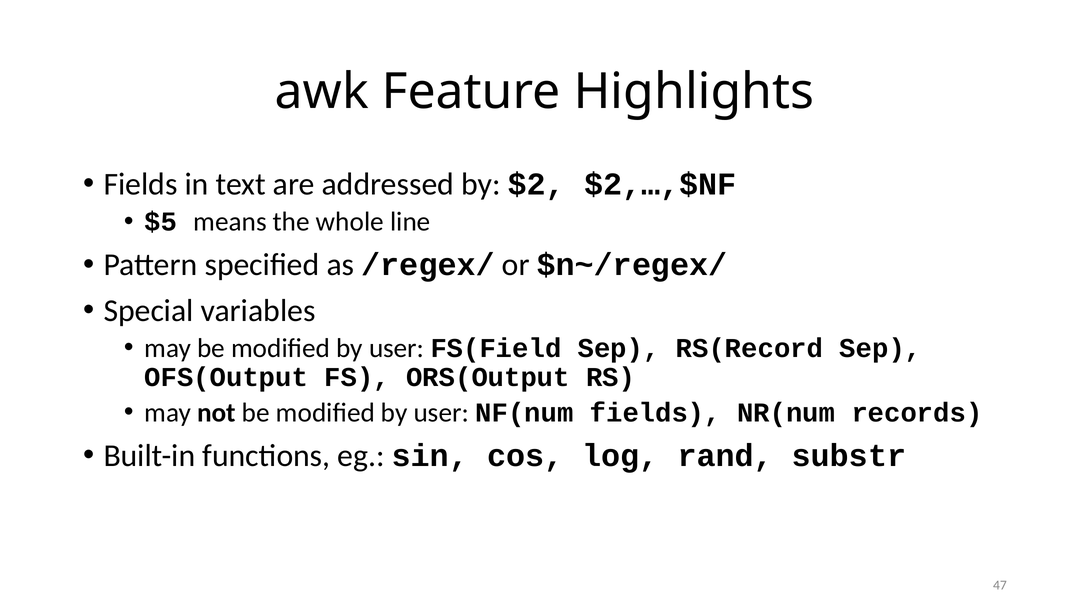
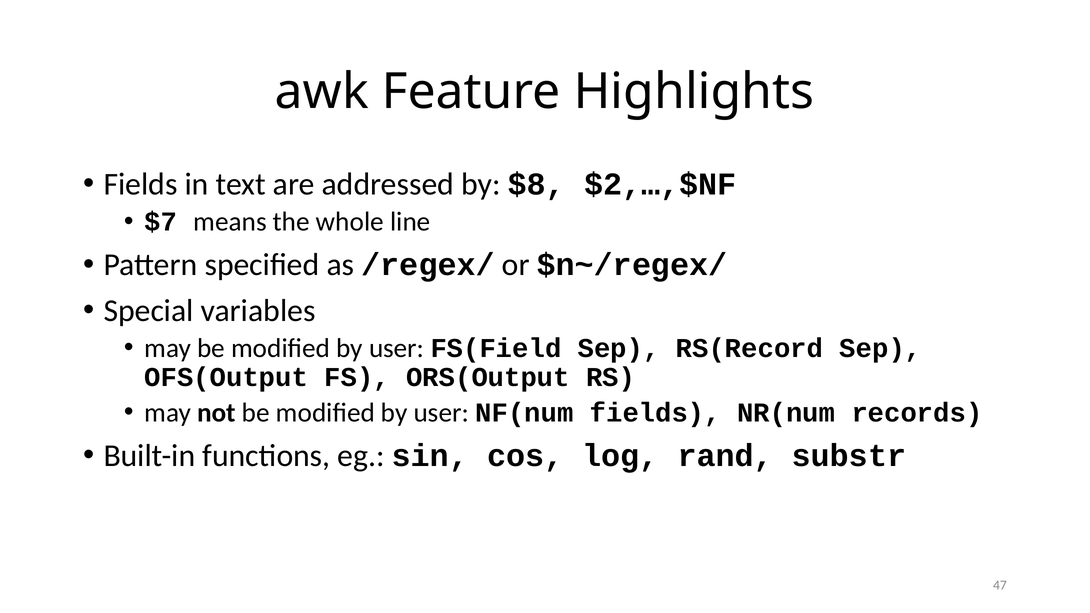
$2: $2 -> $8 (537, 184)
$5: $5 -> $7 (161, 222)
